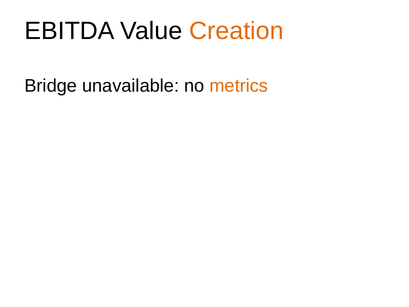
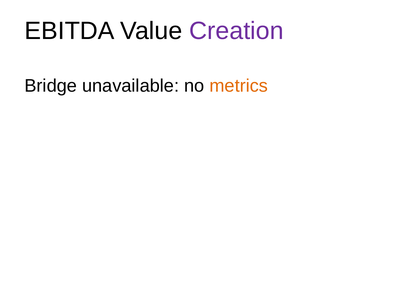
Creation colour: orange -> purple (236, 31)
